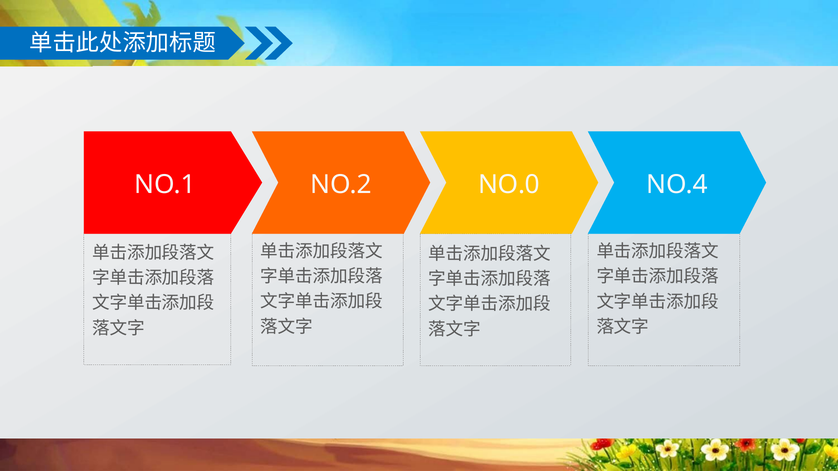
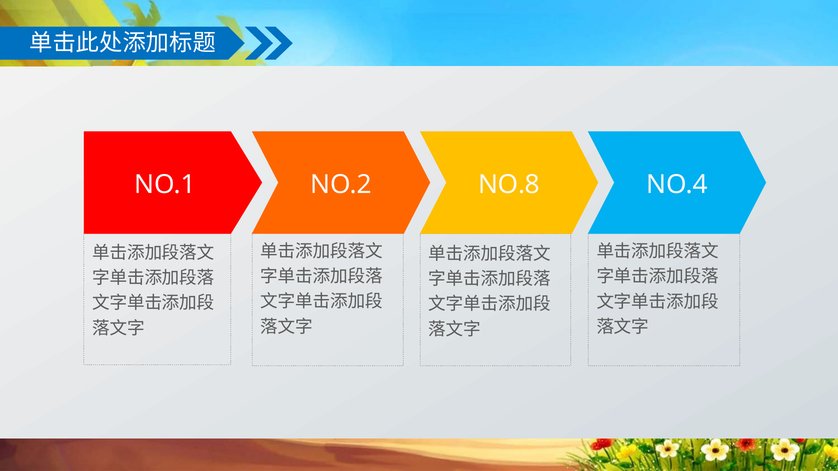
NO.0: NO.0 -> NO.8 (509, 184)
